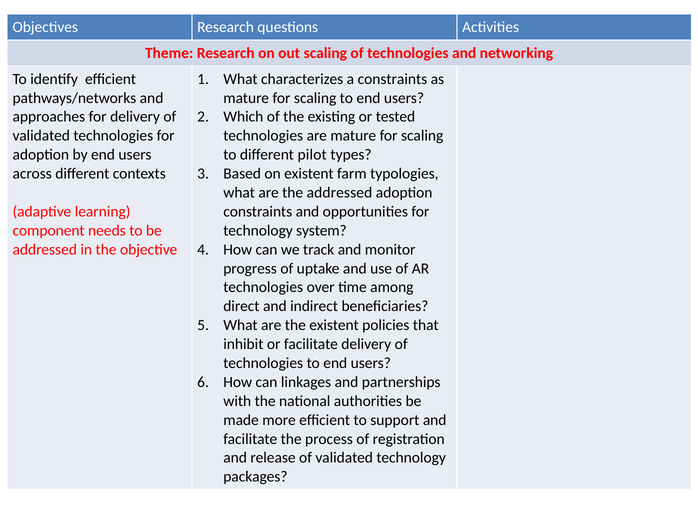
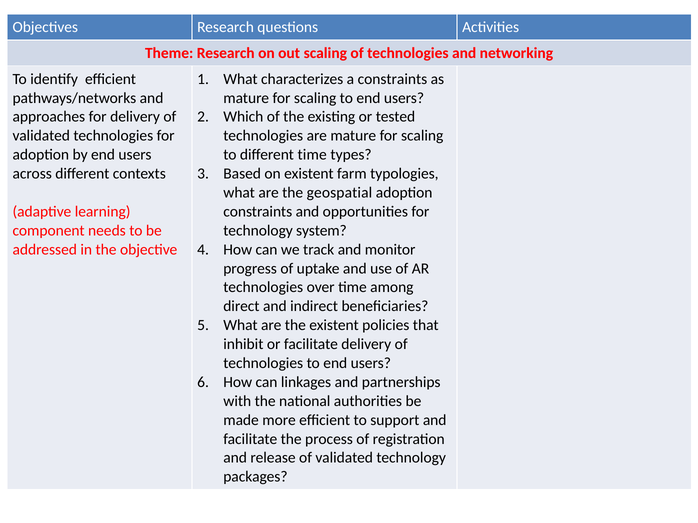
different pilot: pilot -> time (312, 155)
the addressed: addressed -> geospatial (339, 193)
